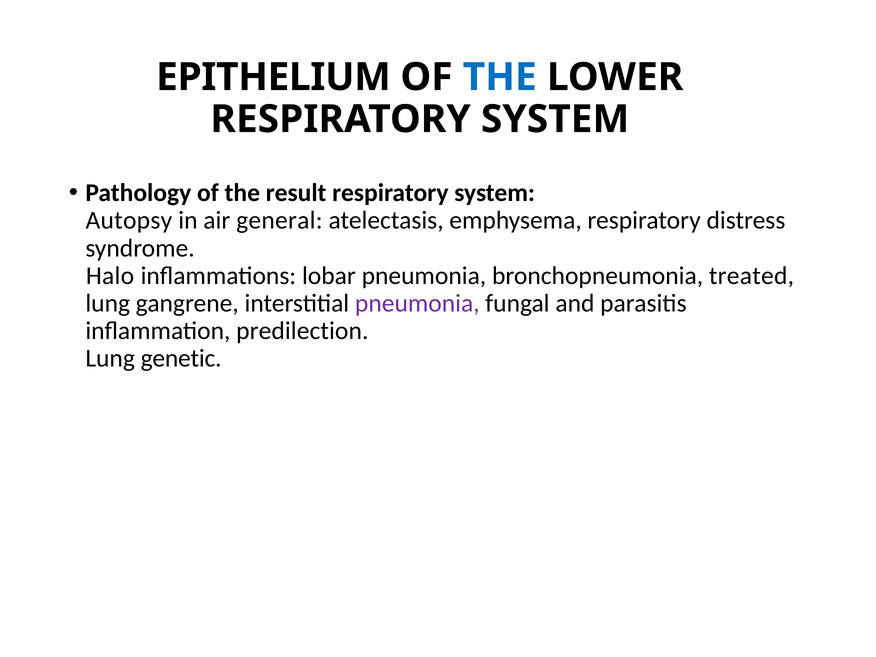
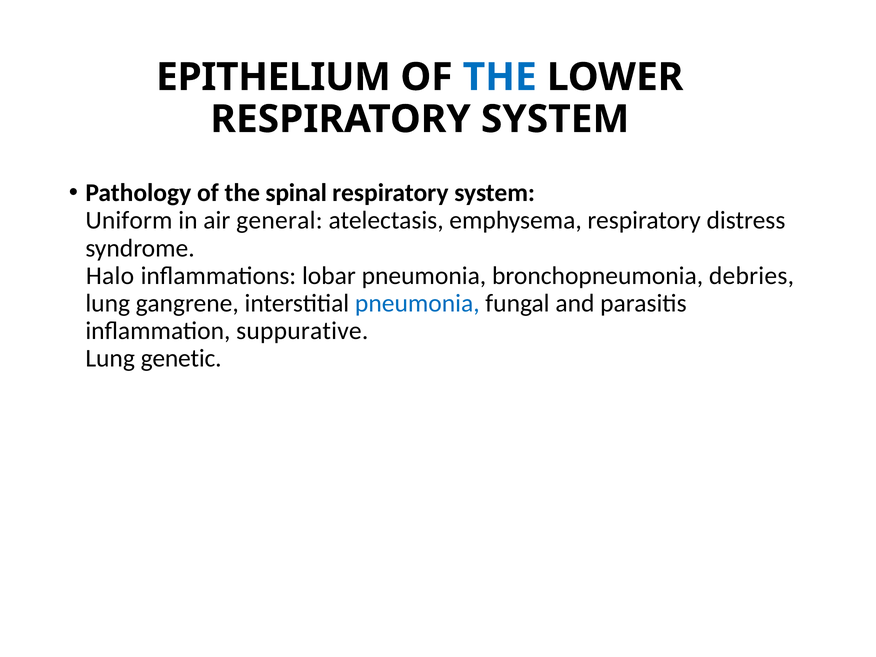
result: result -> spinal (296, 193)
Autopsy: Autopsy -> Uniform (129, 220)
treated: treated -> debries (751, 276)
pneumonia colour: purple -> blue (417, 303)
predilection: predilection -> suppurative (302, 331)
